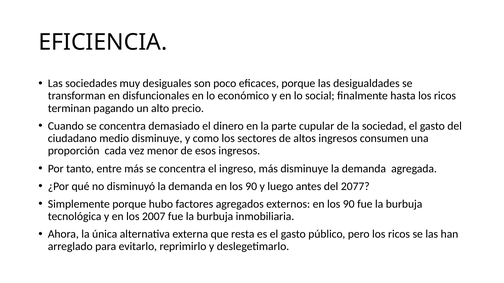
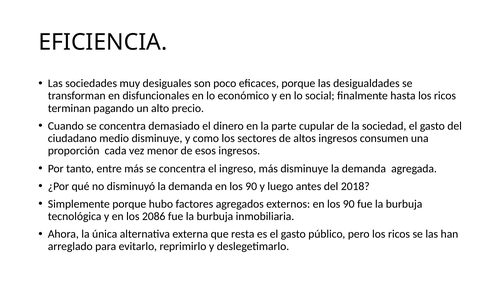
2077: 2077 -> 2018 (355, 187)
2007: 2007 -> 2086 (154, 217)
